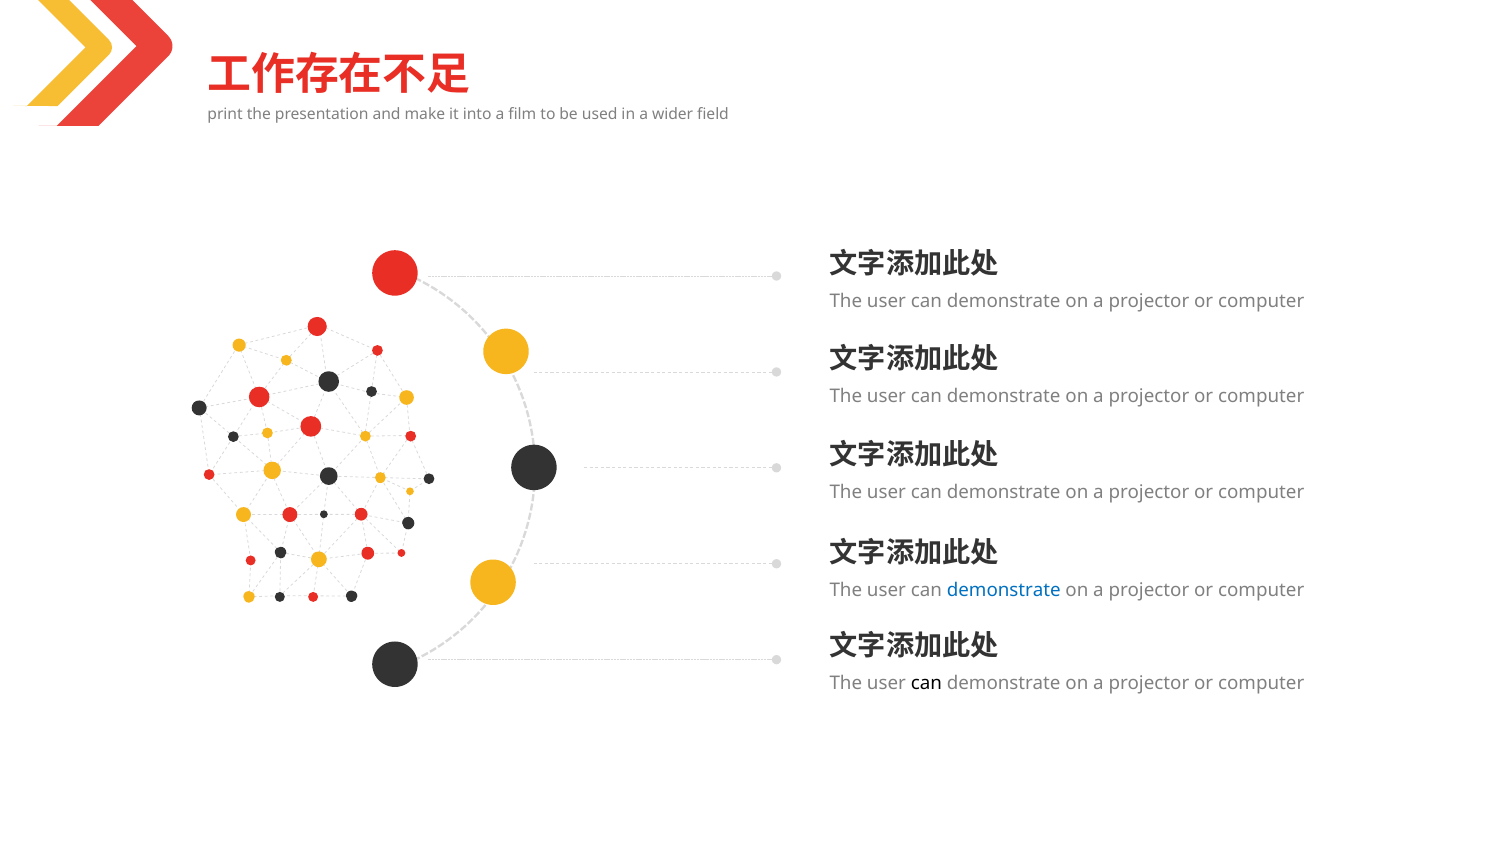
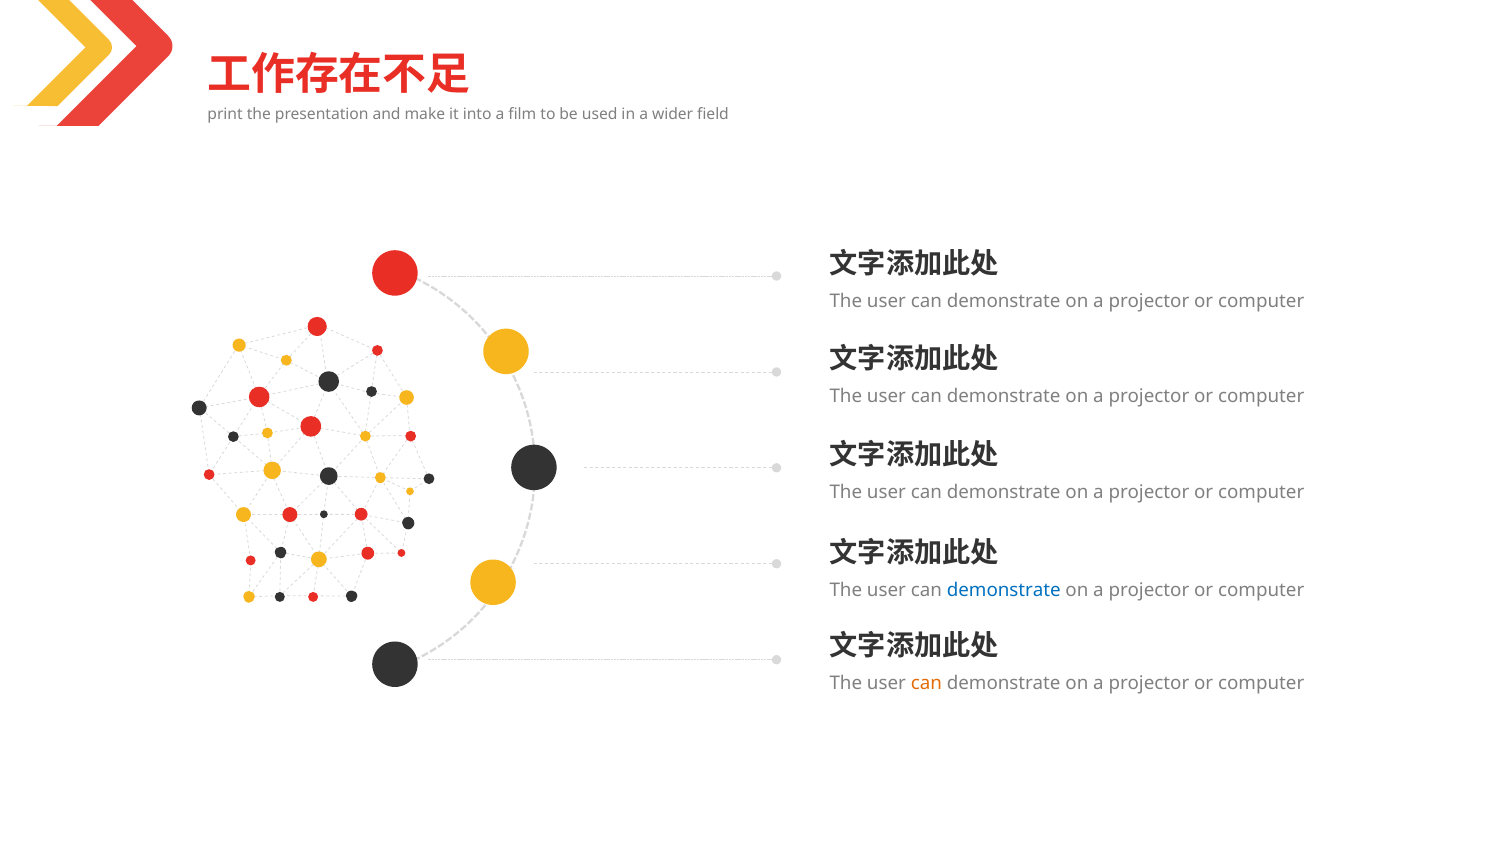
can colour: black -> orange (926, 684)
